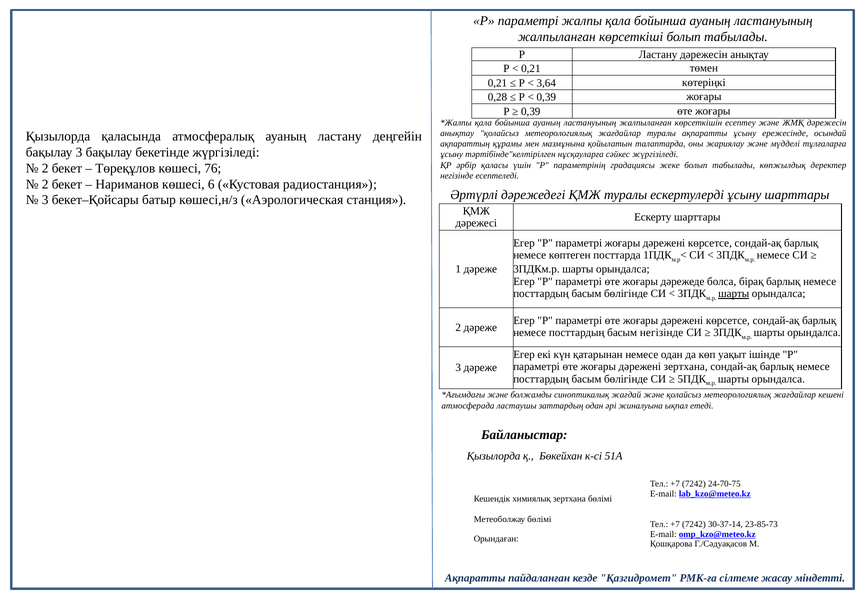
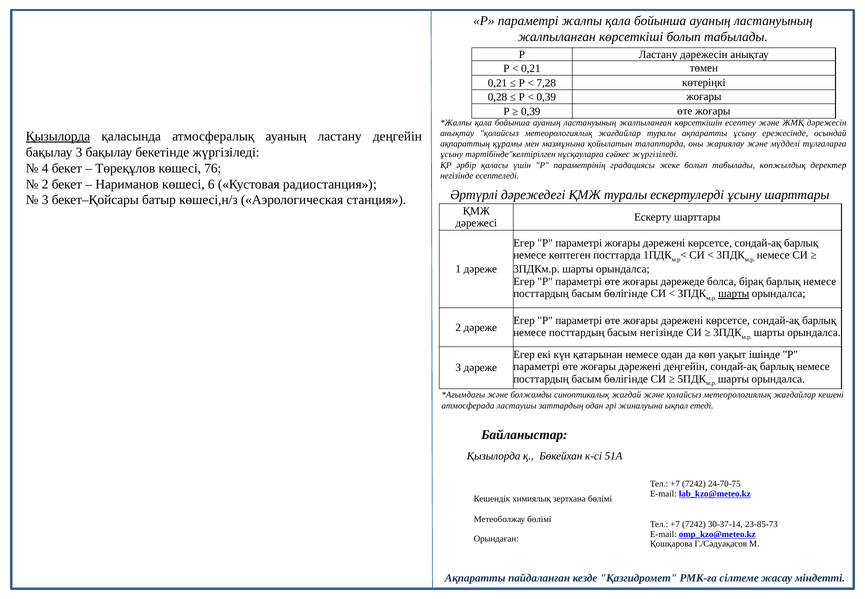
3,64: 3,64 -> 7,28 (546, 83)
Қызылорда underline: none -> present (58, 136)
2: 2 -> 4 (45, 168)
дәрежені зертхана: зертхана -> деңгейін (686, 367)
